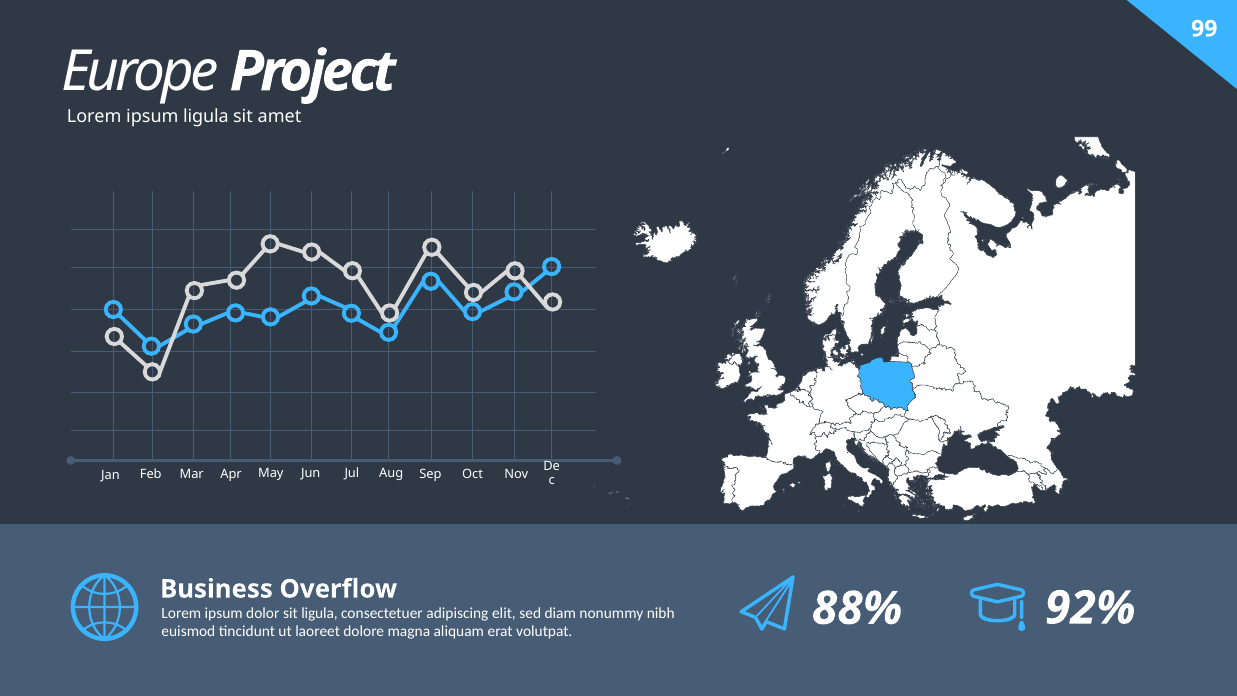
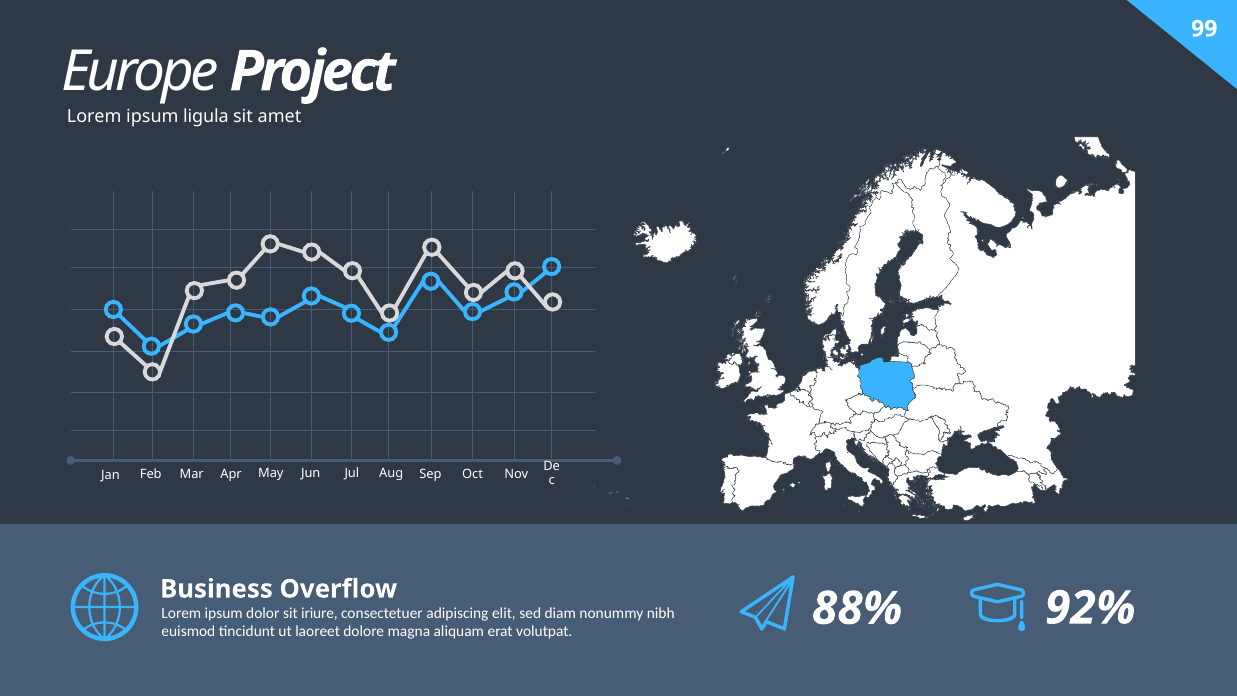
sit ligula: ligula -> iriure (320, 613)
